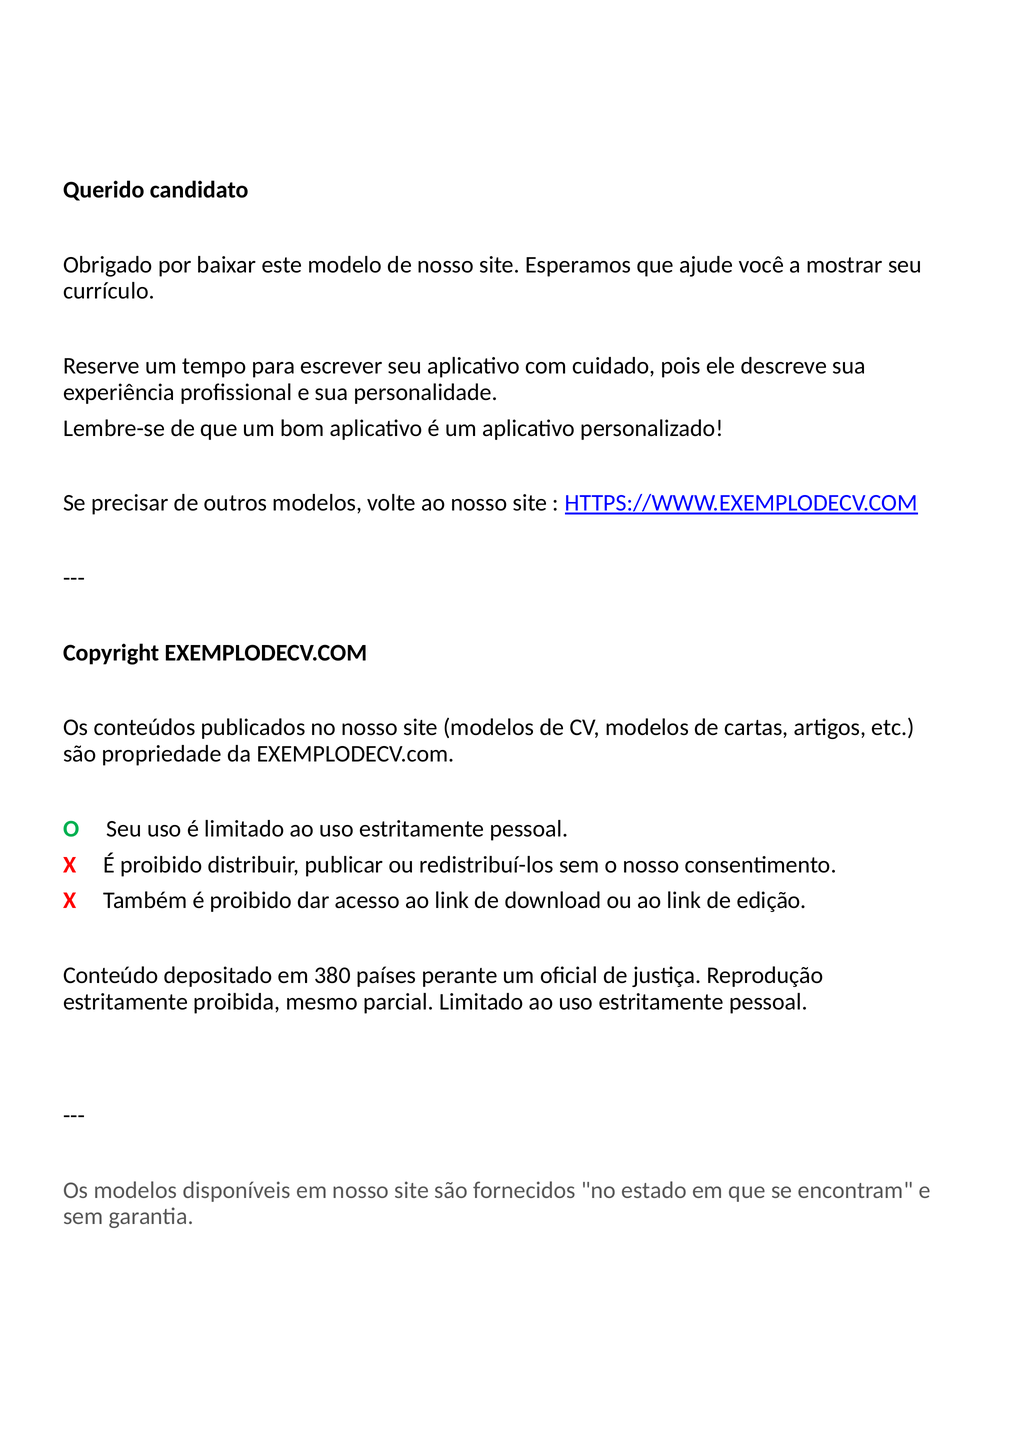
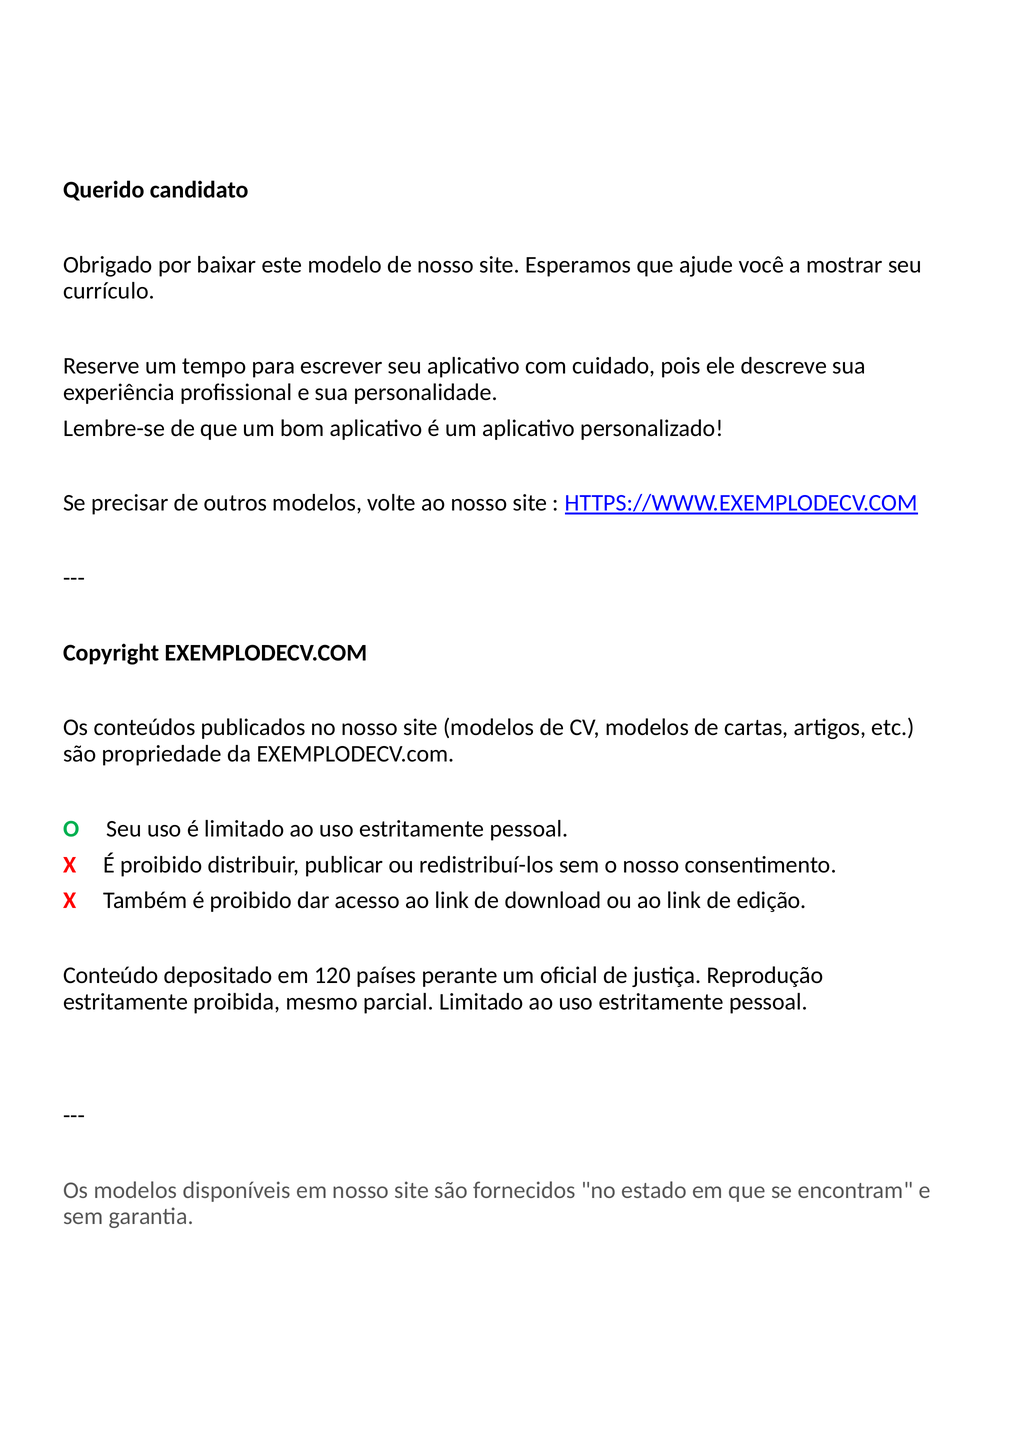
380: 380 -> 120 (332, 975)
